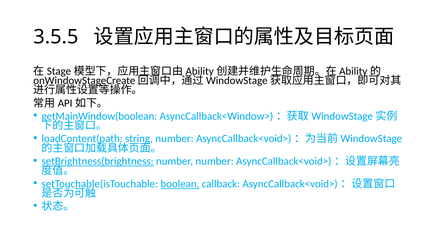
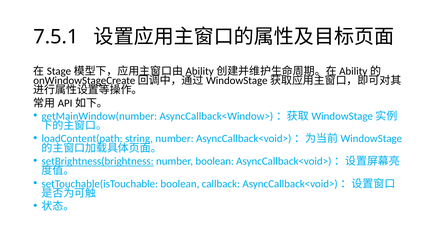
3.5.5: 3.5.5 -> 7.5.1 (56, 37)
getMainWindow(boolean: getMainWindow(boolean -> getMainWindow(number (99, 116)
number number: number -> boolean (215, 161)
boolean underline: present -> none (180, 184)
